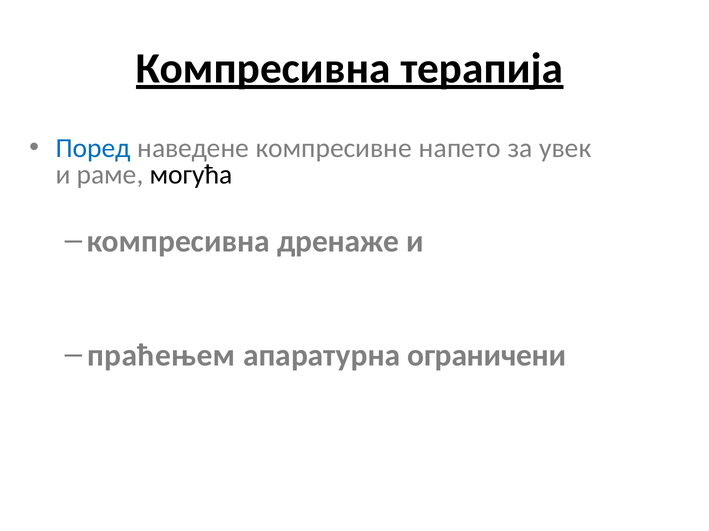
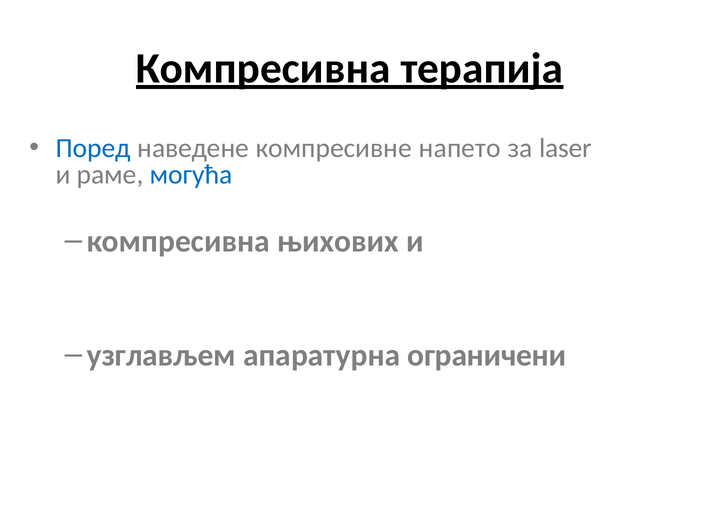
увек: увек -> laser (565, 149)
могућа colour: black -> blue (191, 175)
дренаже: дренаже -> њихових (338, 242)
праћењем: праћењем -> узглављем (161, 356)
